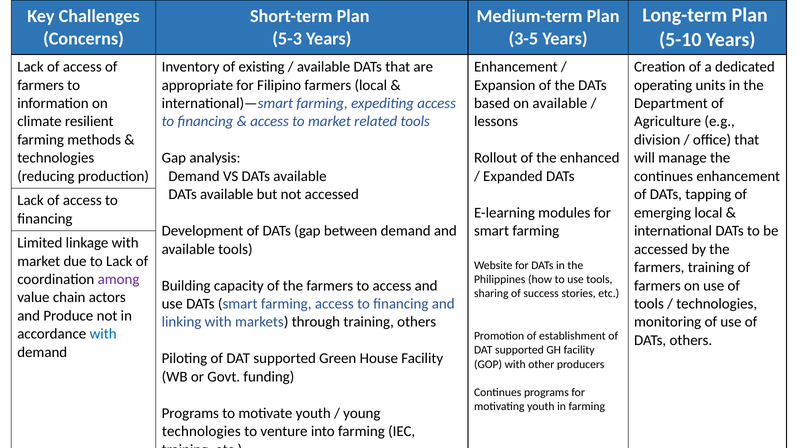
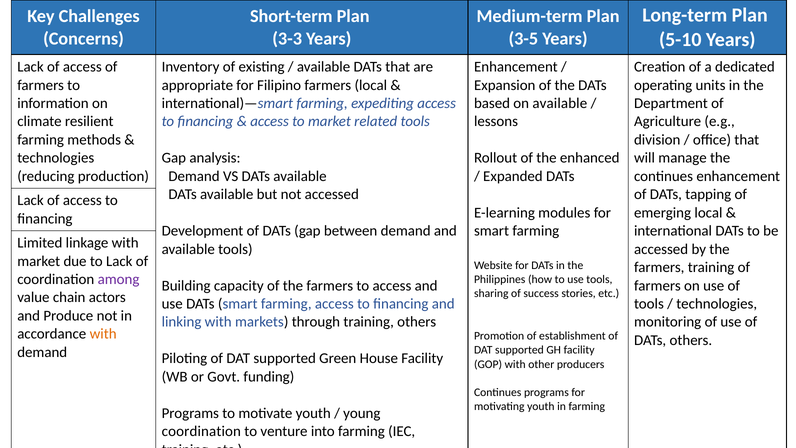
5-3: 5-3 -> 3-3 (287, 39)
with colour: blue -> orange (103, 334)
technologies: technologies -> coordination (201, 431)
